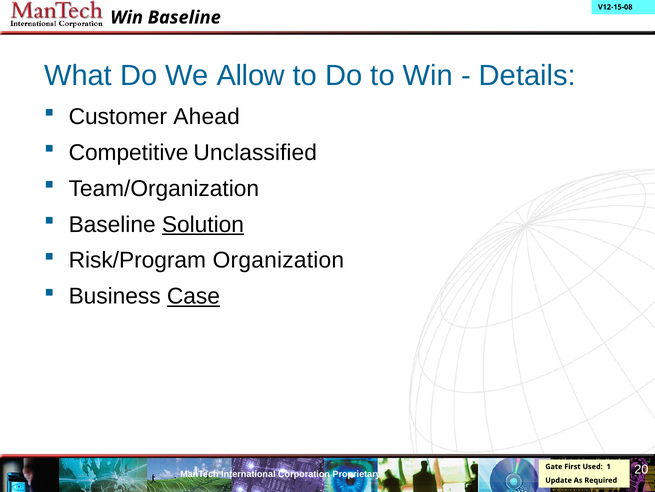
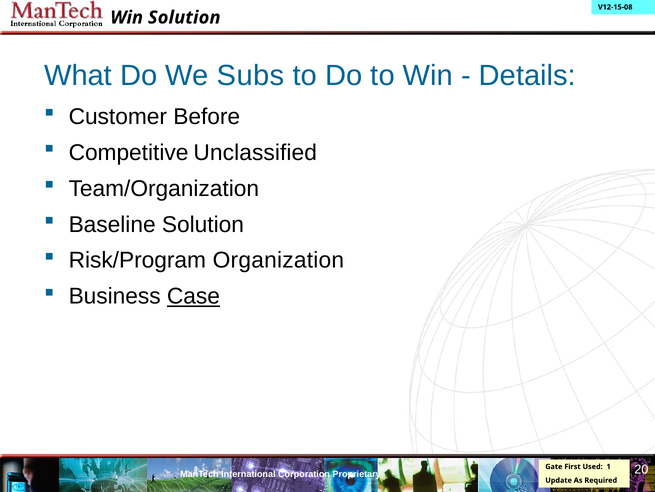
Win Baseline: Baseline -> Solution (184, 18)
Allow: Allow -> Subs (251, 75)
Ahead: Ahead -> Before (207, 116)
Solution underline: present -> none (203, 224)
